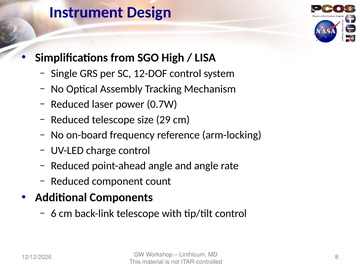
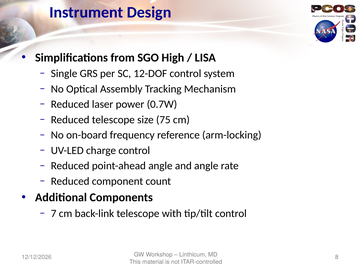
29: 29 -> 75 (163, 120)
6: 6 -> 7 (54, 213)
